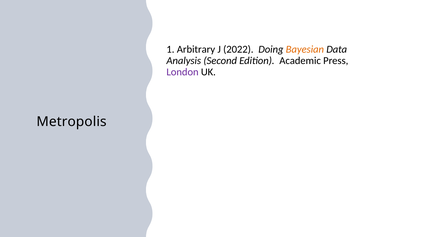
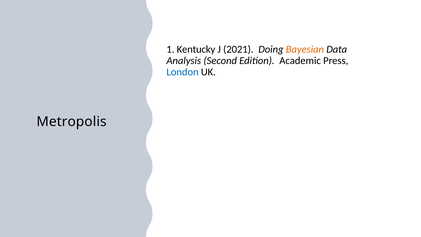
Arbitrary: Arbitrary -> Kentucky (196, 49)
2022: 2022 -> 2021 (238, 49)
London colour: purple -> blue (183, 72)
